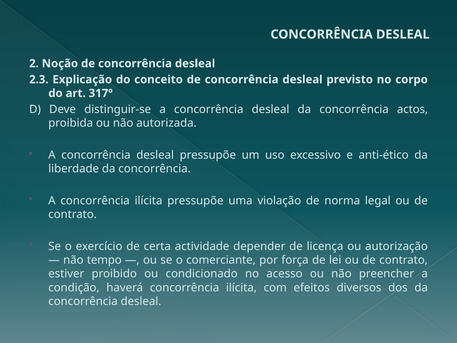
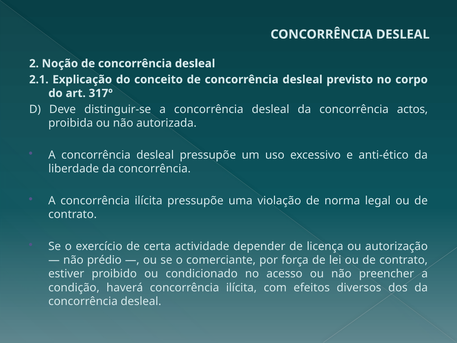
2.3: 2.3 -> 2.1 (39, 79)
tempo: tempo -> prédio (104, 260)
